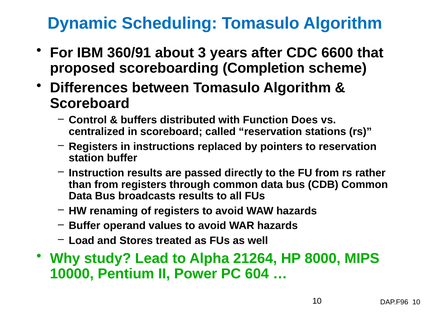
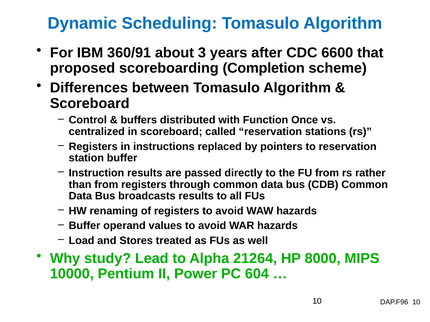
Does: Does -> Once (305, 120)
